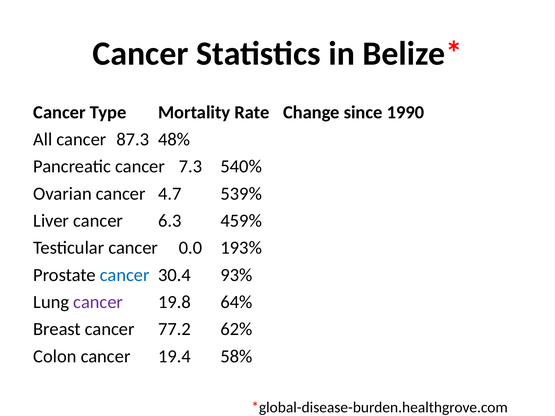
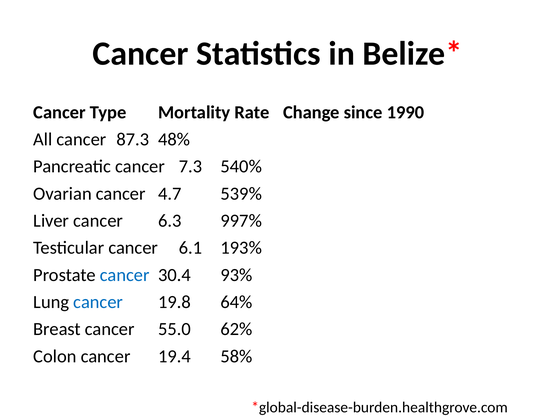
459%: 459% -> 997% (241, 221)
0.0: 0.0 -> 6.1 (191, 248)
cancer colour: purple -> blue (98, 302)
77.2: 77.2 -> 55.0 (175, 329)
